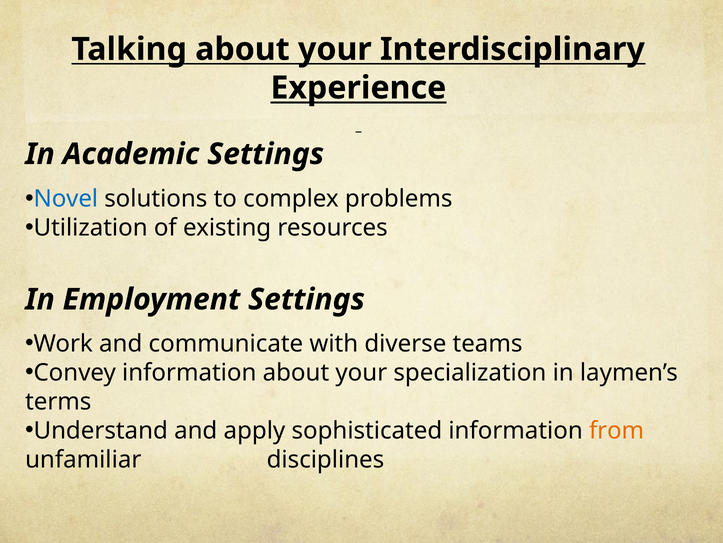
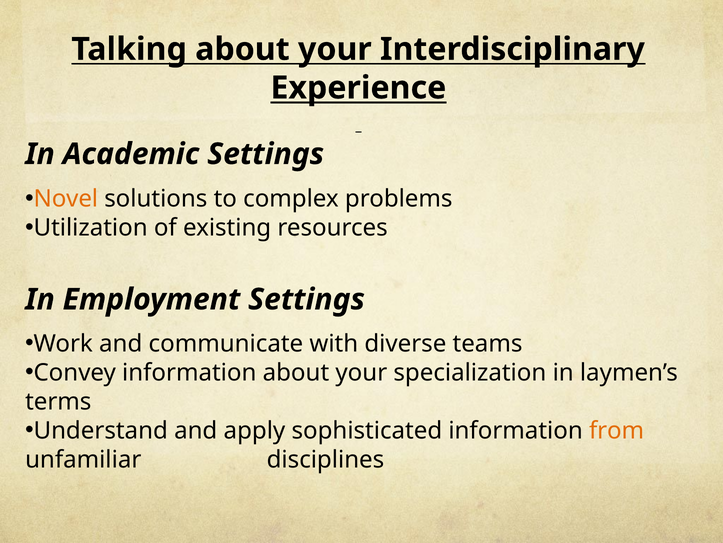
Novel colour: blue -> orange (66, 199)
